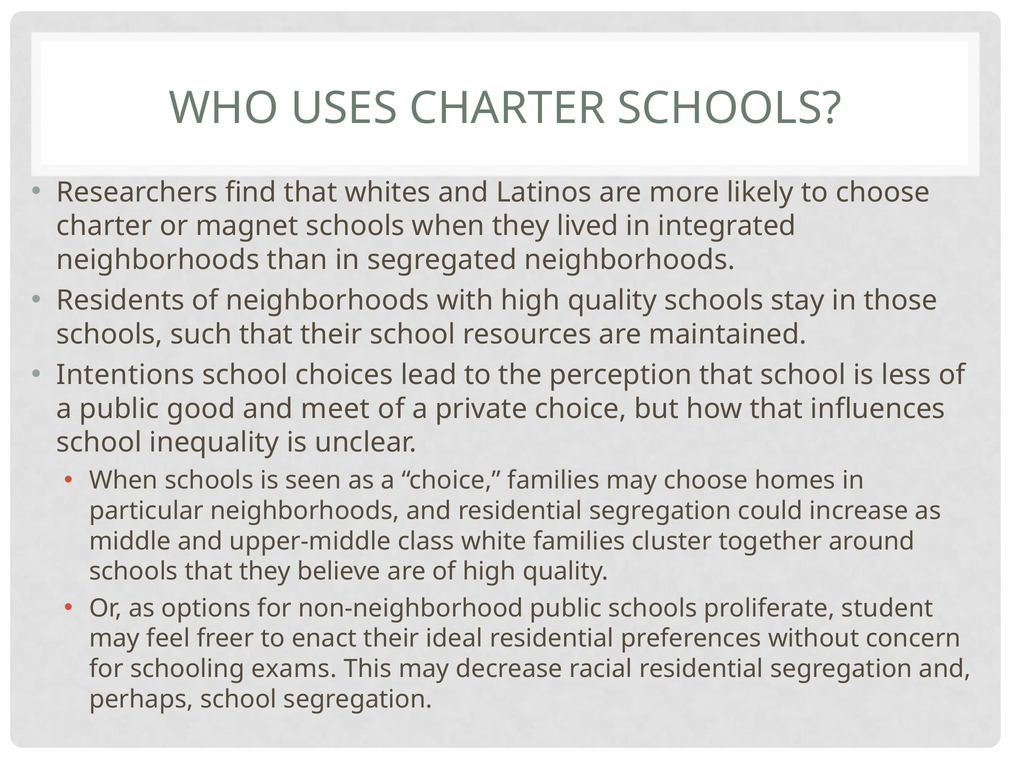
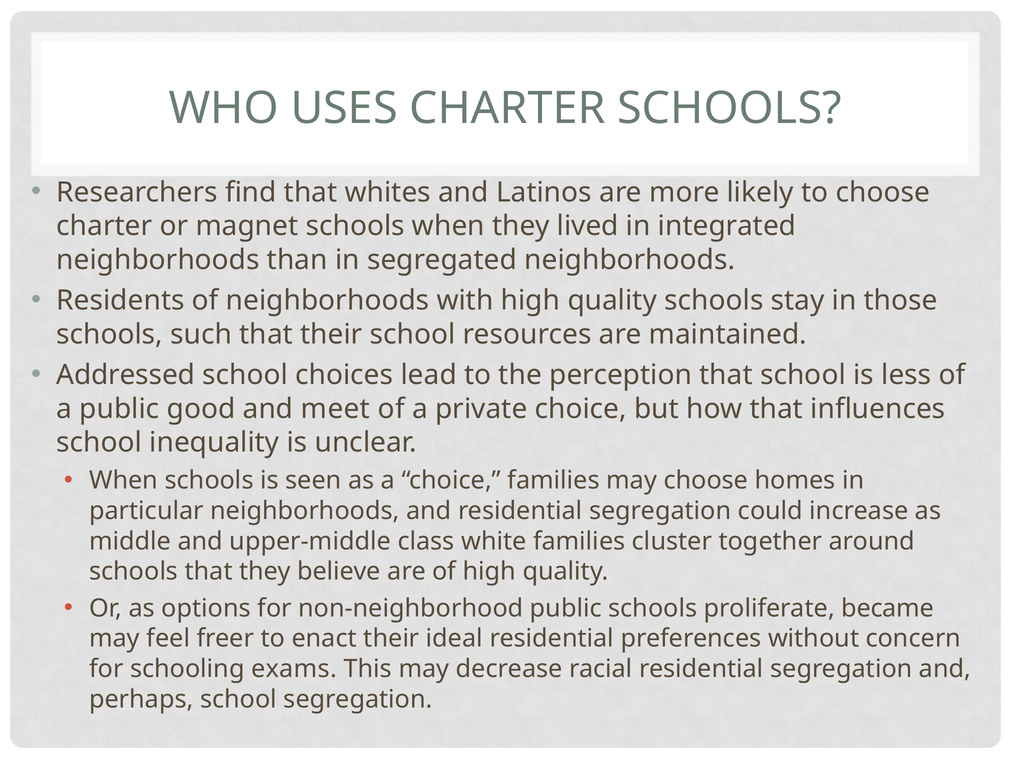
Intentions: Intentions -> Addressed (126, 375)
student: student -> became (888, 608)
